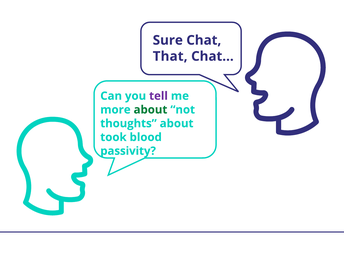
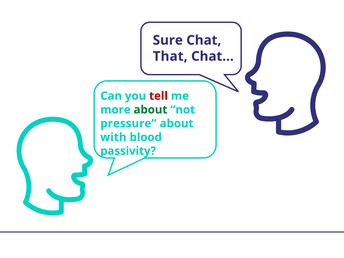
tell colour: purple -> red (158, 96)
thoughts: thoughts -> pressure (128, 123)
took: took -> with (113, 137)
